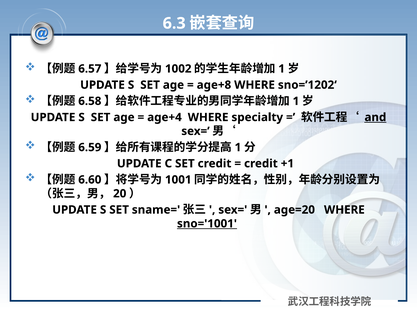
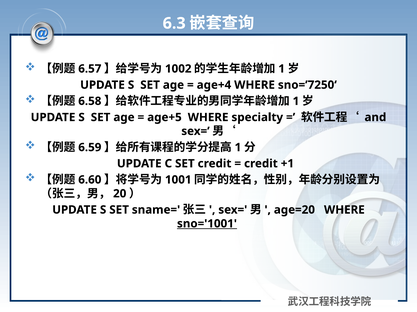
age+8: age+8 -> age+4 (214, 85)
sno=’1202‘: sno=’1202‘ -> sno=’7250‘ (307, 85)
age+4: age+4 -> age+5 (164, 118)
and underline: present -> none (375, 118)
